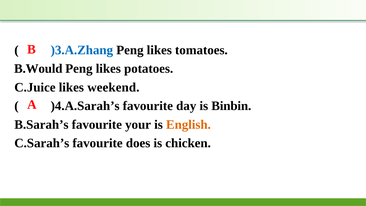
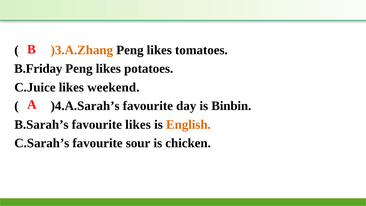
)3.A.Zhang colour: blue -> orange (82, 50)
B.Would: B.Would -> B.Friday (38, 69)
favourite your: your -> likes (138, 124)
does: does -> sour (138, 143)
